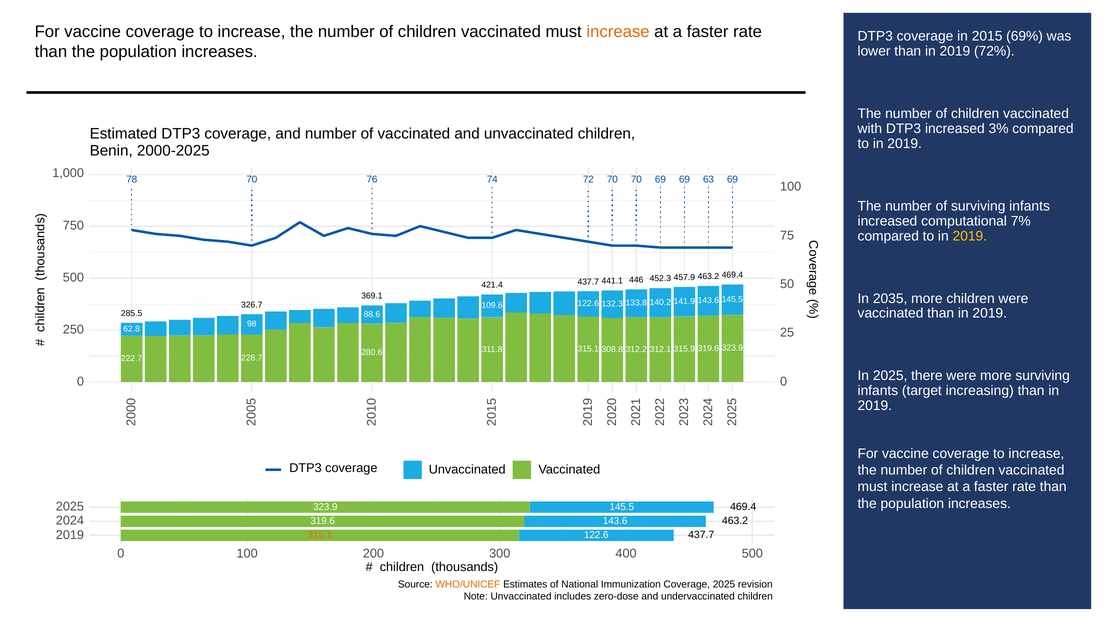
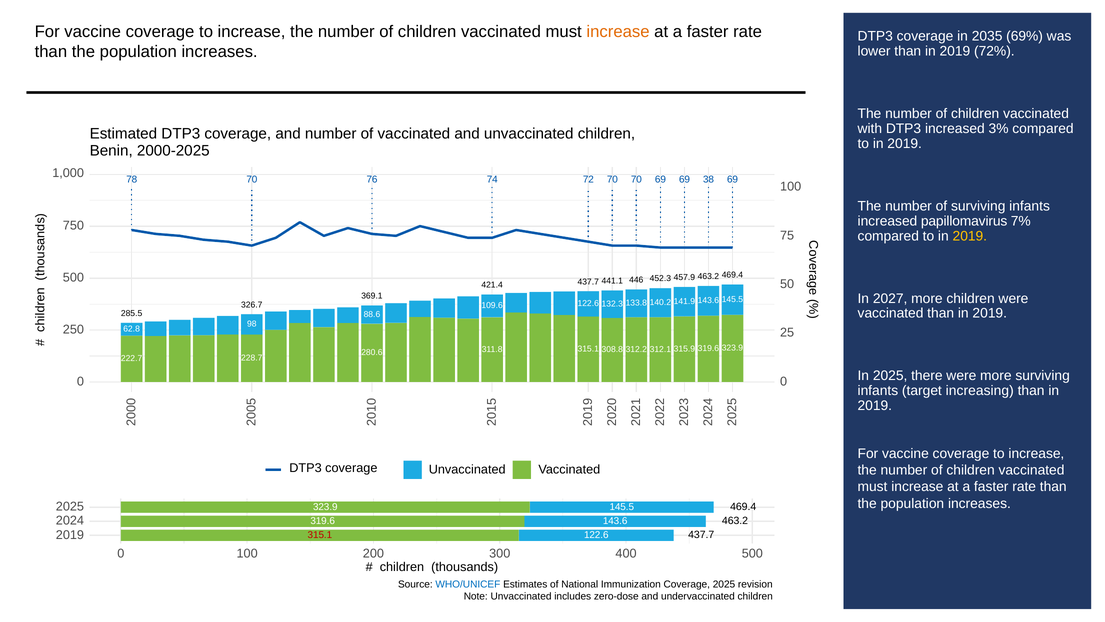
2015: 2015 -> 2035 (987, 36)
63: 63 -> 38 (709, 179)
computational: computational -> papillomavirus (964, 221)
2035: 2035 -> 2027 (890, 298)
315.1 colour: orange -> red (320, 535)
WHO/UNICEF colour: orange -> blue (468, 584)
